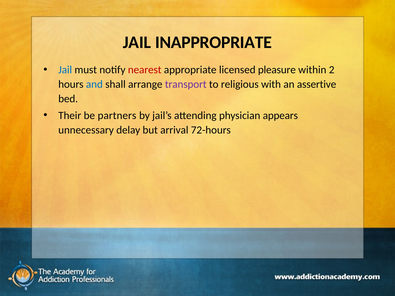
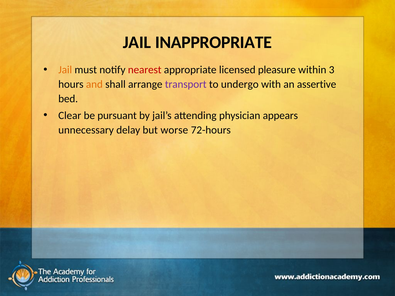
Jail colour: blue -> orange (65, 70)
2: 2 -> 3 (332, 70)
and colour: blue -> orange (94, 84)
religious: religious -> undergo (240, 84)
Their: Their -> Clear (70, 116)
partners: partners -> pursuant (117, 116)
arrival: arrival -> worse (174, 130)
